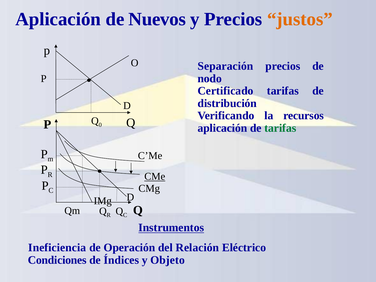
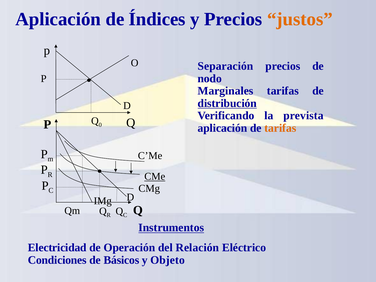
Nuevos: Nuevos -> Índices (157, 19)
Certificado: Certificado -> Marginales (226, 91)
distribución underline: none -> present (227, 103)
recursos: recursos -> prevista (303, 116)
tarifas colour: green -> orange (280, 128)
Ineficiencia: Ineficiencia -> Electricidad (57, 248)
Índices: Índices -> Básicos (121, 260)
